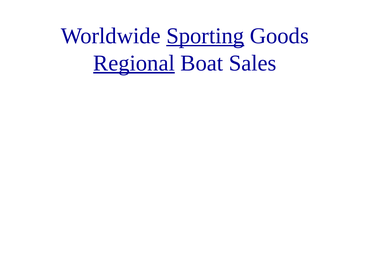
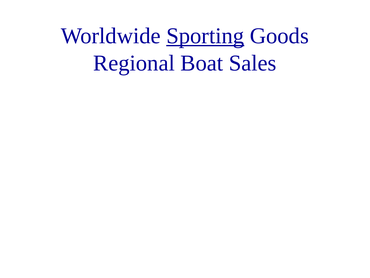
Regional underline: present -> none (134, 63)
